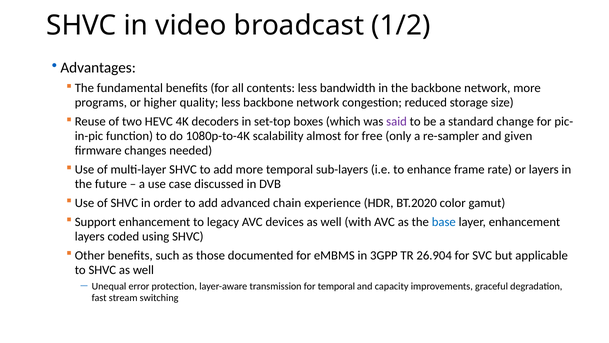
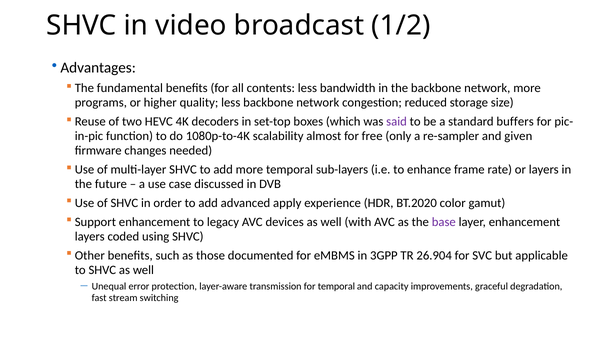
change: change -> buffers (515, 121)
chain: chain -> apply (287, 203)
base colour: blue -> purple (444, 222)
